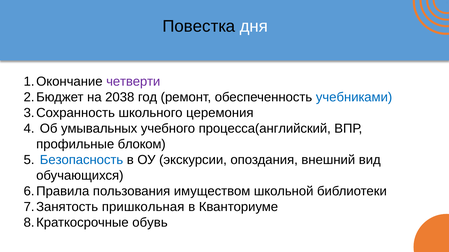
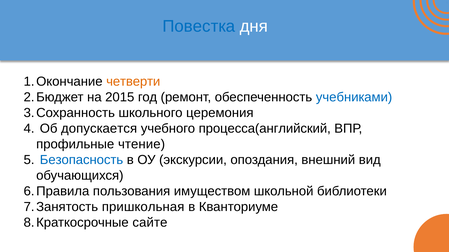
Повестка colour: black -> blue (199, 26)
четверти colour: purple -> orange (133, 82)
2038: 2038 -> 2015 (120, 97)
умывальных: умывальных -> допускается (99, 129)
блоком: блоком -> чтение (142, 144)
обувь: обувь -> сайте (150, 223)
